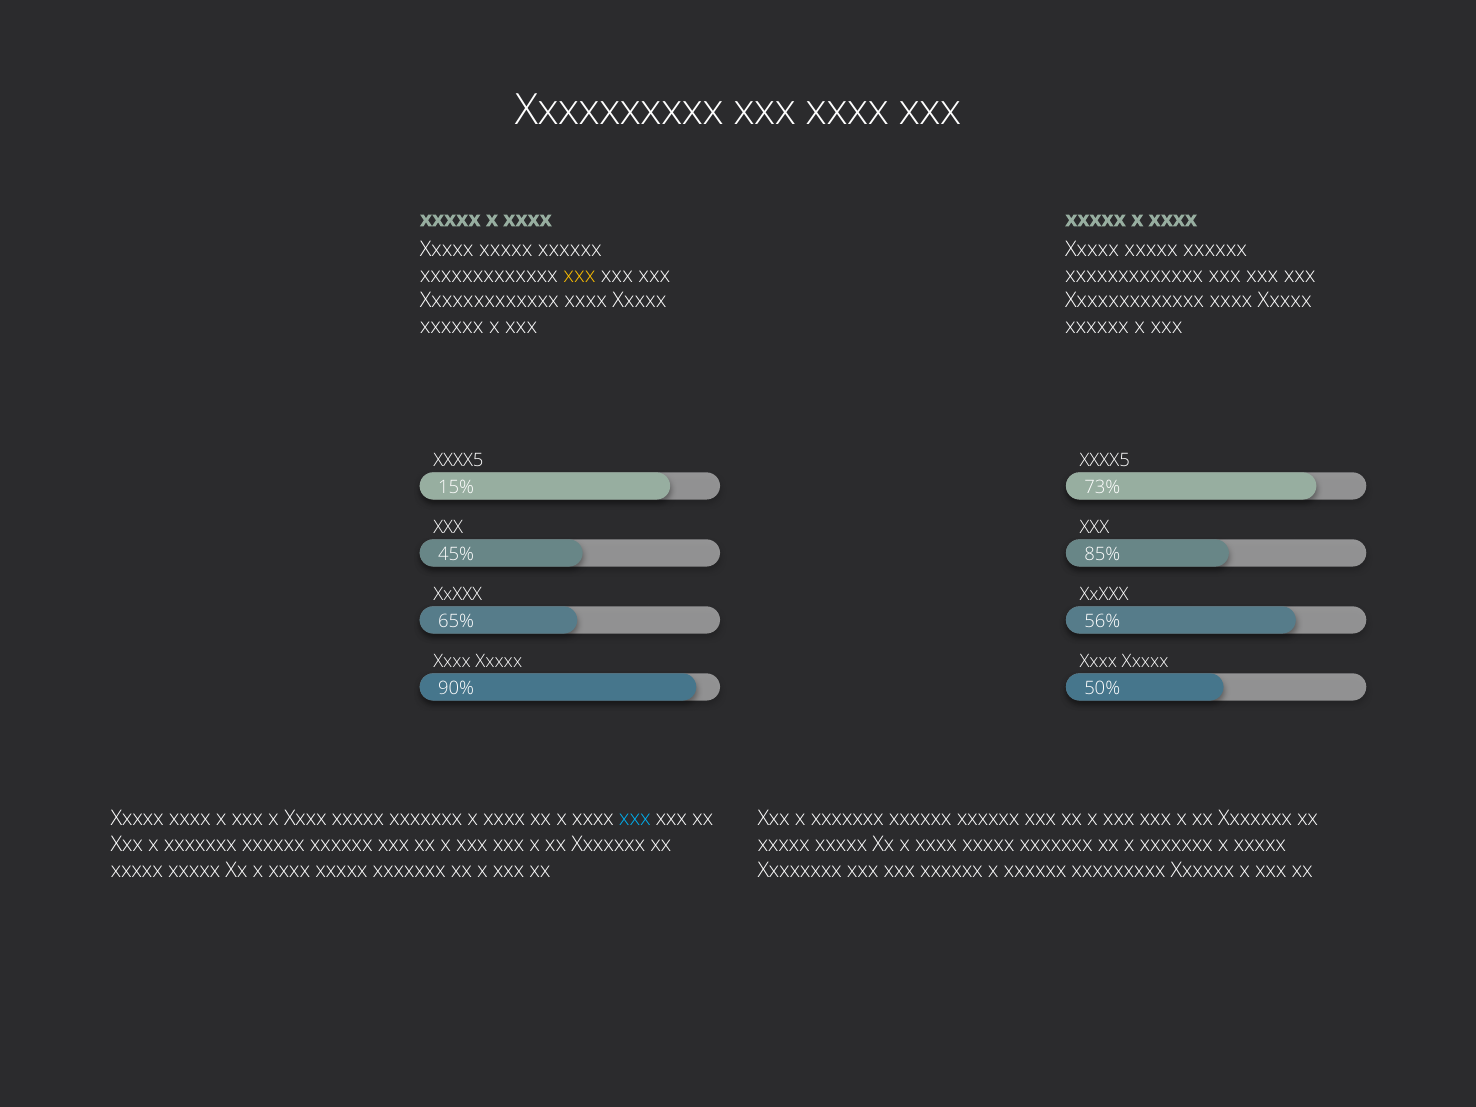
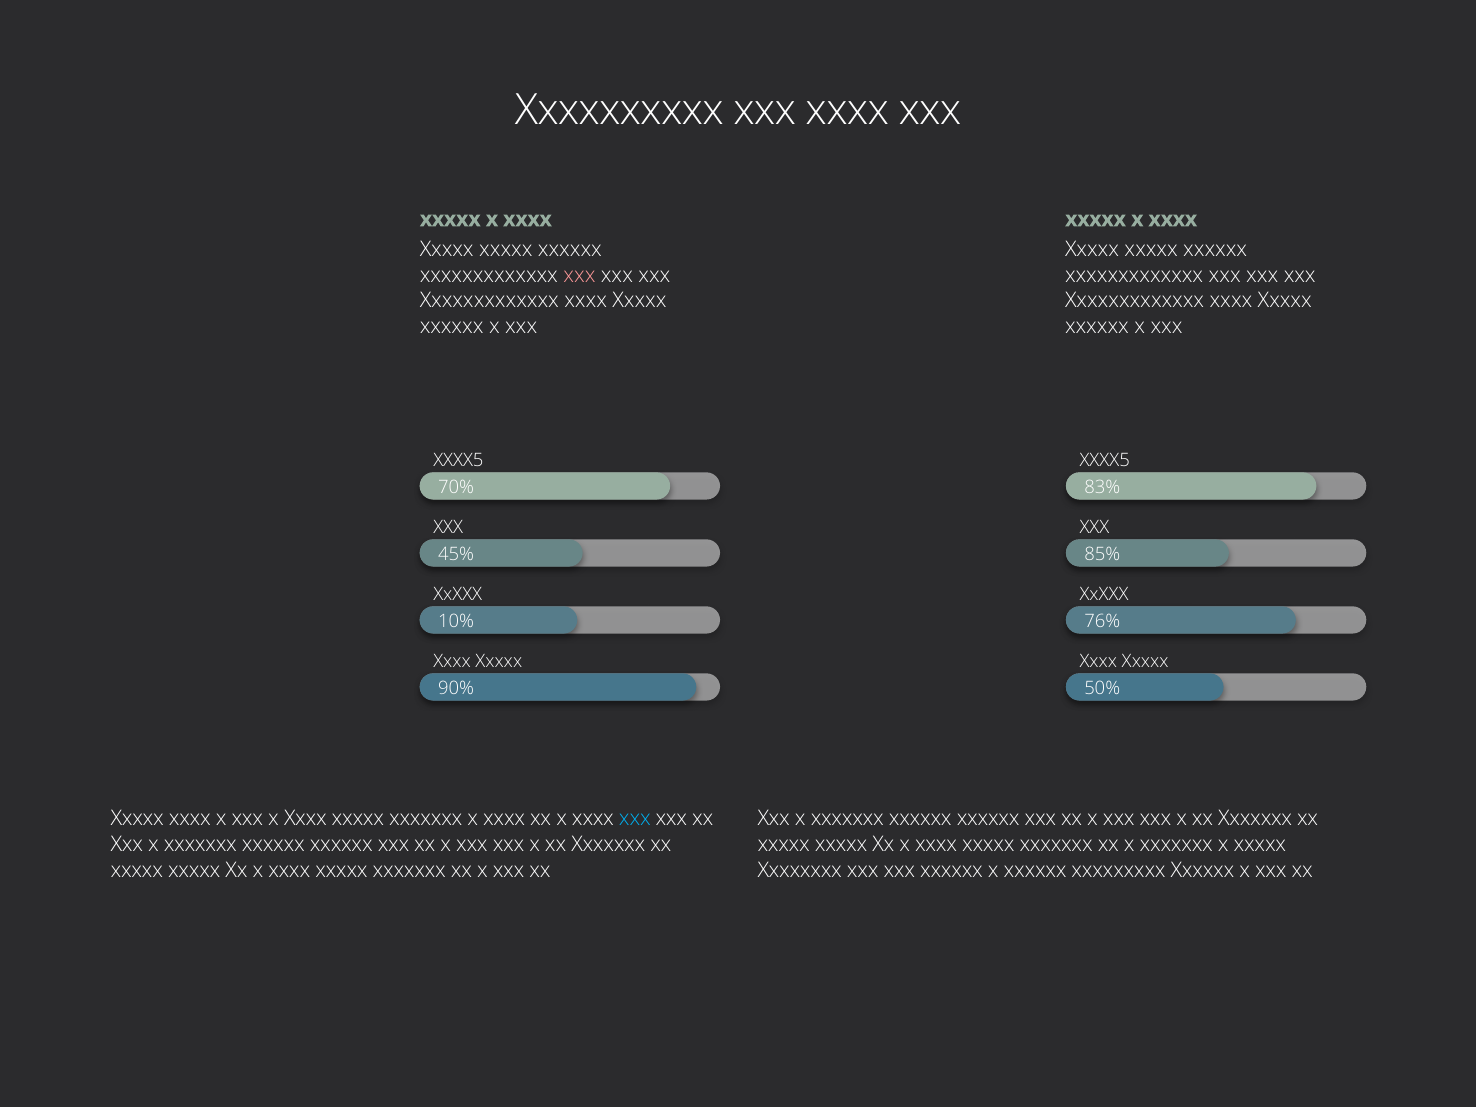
xxx colour: yellow -> pink (579, 275)
15%: 15% -> 70% (456, 487)
73%: 73% -> 83% (1102, 487)
65%: 65% -> 10% (456, 621)
56%: 56% -> 76% (1102, 621)
